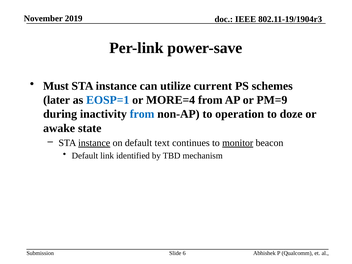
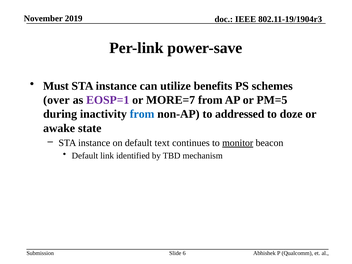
current: current -> benefits (213, 86)
later: later -> over (56, 100)
EOSP=1 colour: blue -> purple (108, 100)
MORE=4: MORE=4 -> MORE=7 (171, 100)
PM=9: PM=9 -> PM=5 (272, 100)
operation: operation -> addressed (240, 114)
instance underline: present -> none (94, 143)
